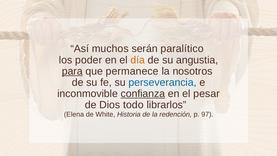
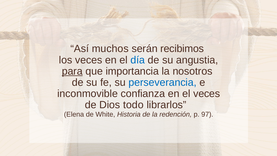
paralítico: paralítico -> recibimos (182, 49)
los poder: poder -> veces (89, 60)
día colour: orange -> blue (138, 60)
permanece: permanece -> importancia (132, 71)
confianza underline: present -> none (143, 94)
el pesar: pesar -> veces (207, 94)
